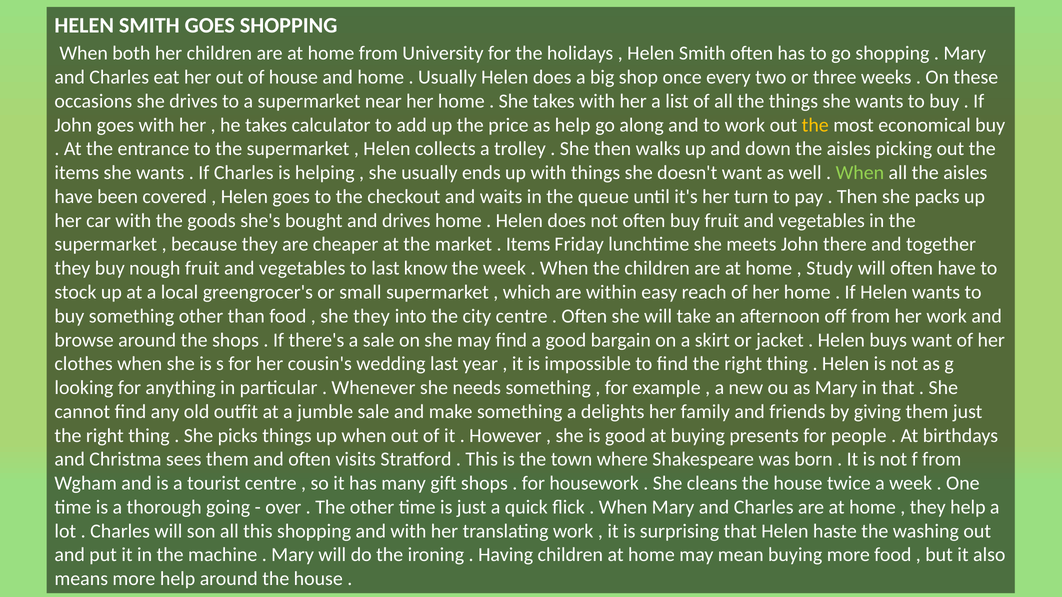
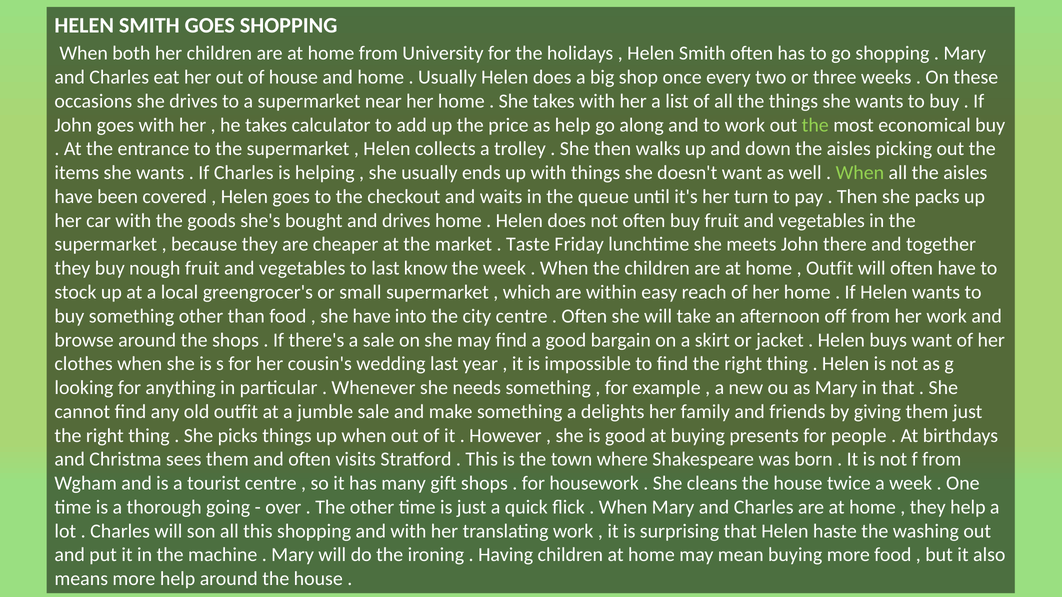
the colour: yellow -> light green (815, 125)
Items: Items -> Taste (528, 245)
Study: Study -> Outfit (830, 268)
she they: they -> have (372, 316)
